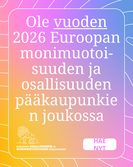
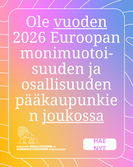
joukossa underline: none -> present (73, 115)
